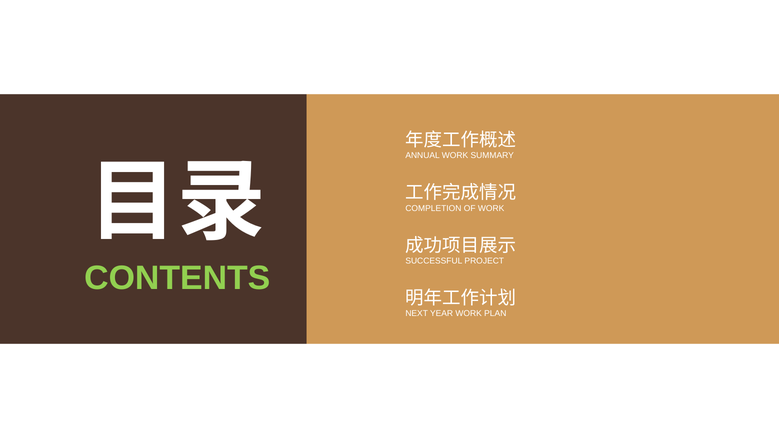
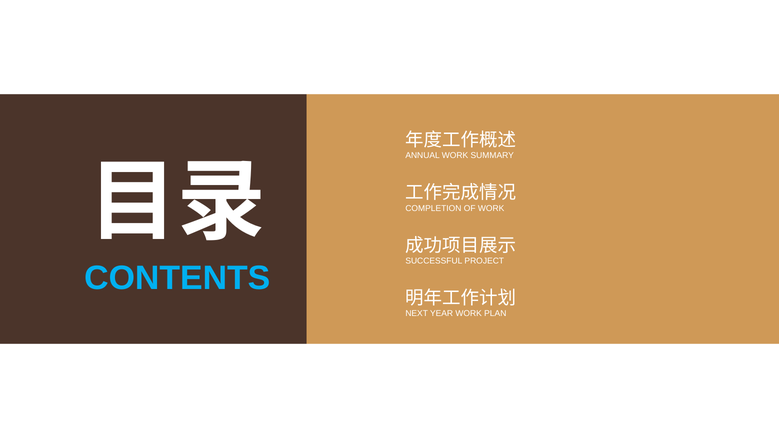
CONTENTS colour: light green -> light blue (177, 278)
